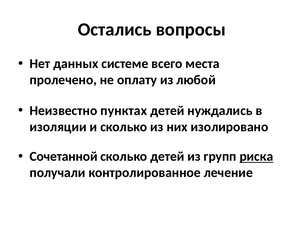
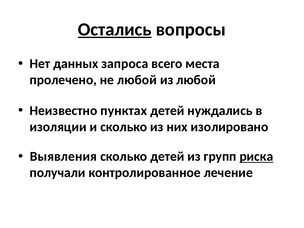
Остались underline: none -> present (115, 29)
системе: системе -> запроса (125, 64)
не оплату: оплату -> любой (137, 80)
Сочетанной: Сочетанной -> Выявления (63, 157)
